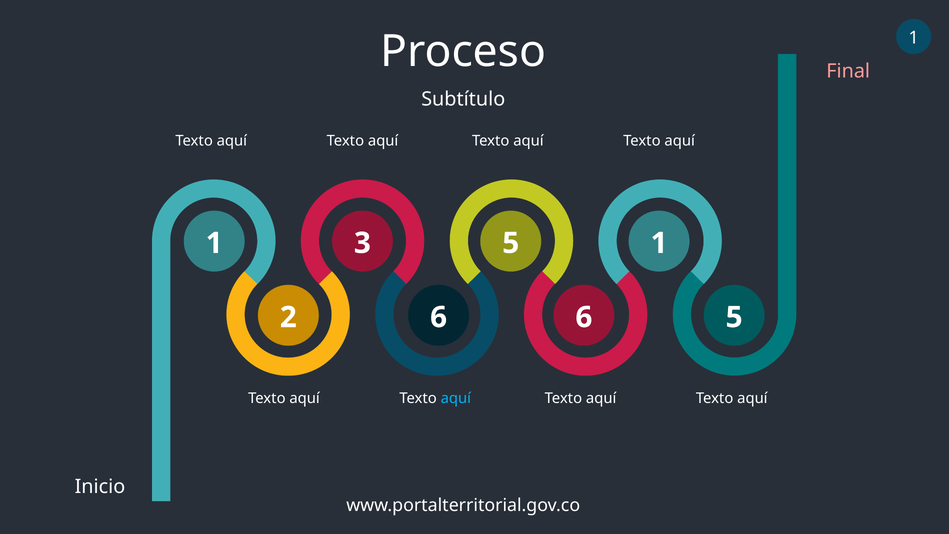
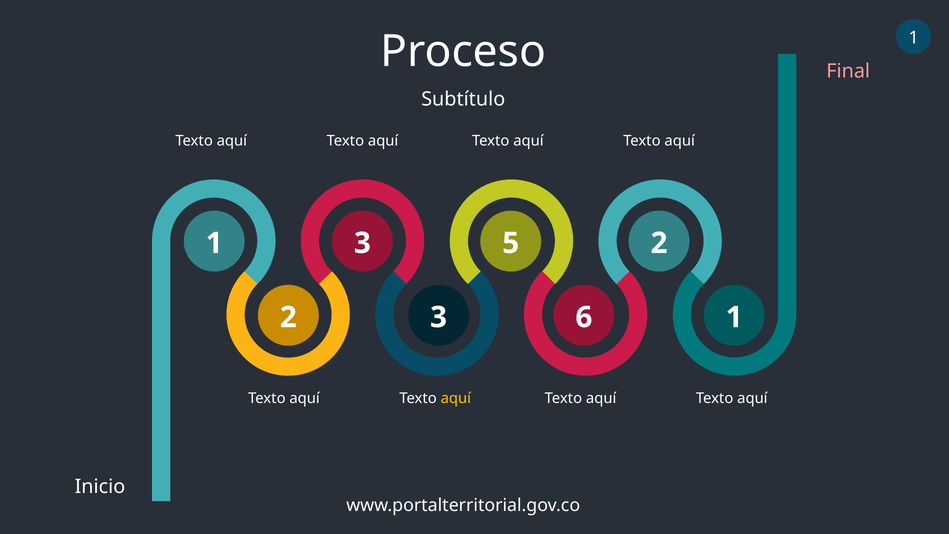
1 1: 1 -> 2 (659, 243)
2 6: 6 -> 3 (439, 317)
6 5: 5 -> 1 (734, 317)
aquí colour: light blue -> yellow (456, 398)
